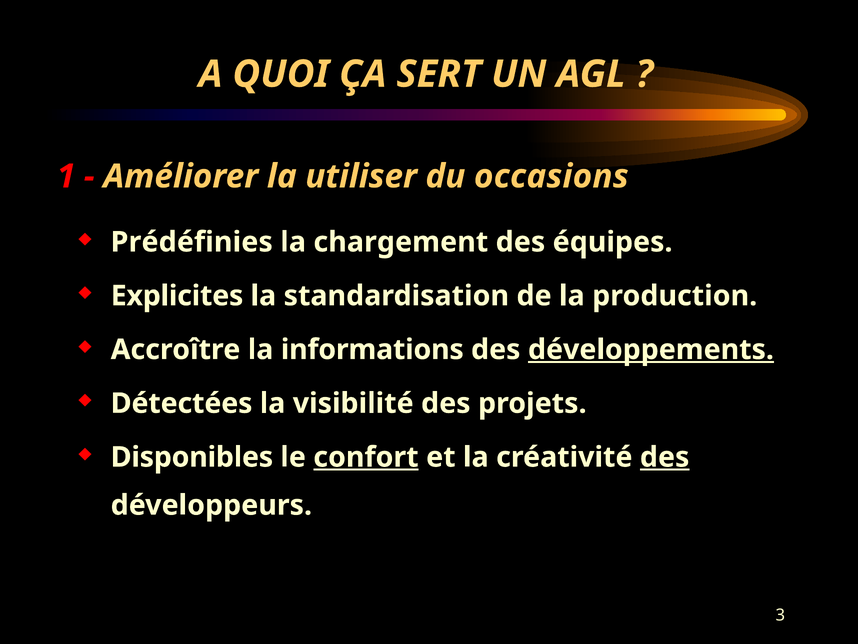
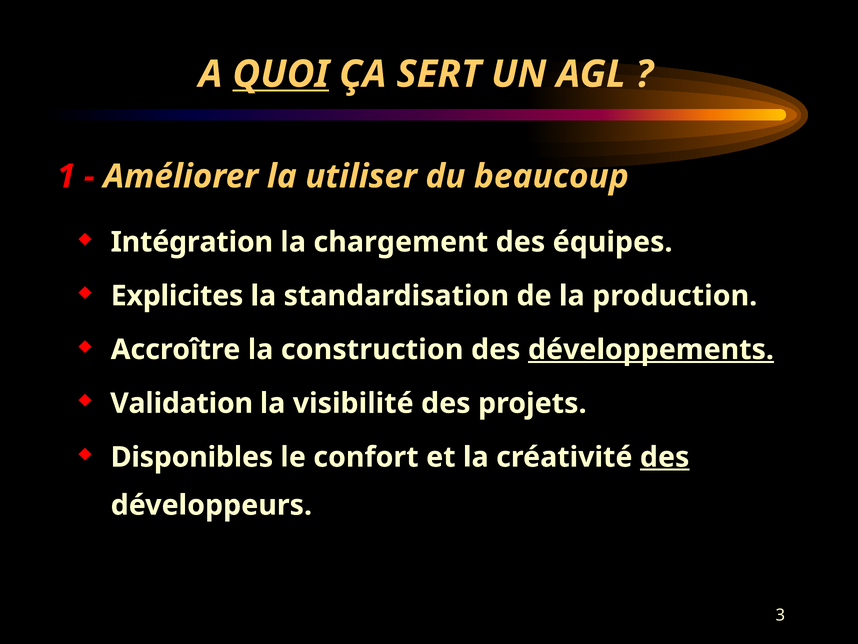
QUOI underline: none -> present (281, 74)
occasions: occasions -> beaucoup (551, 176)
Prédéfinies: Prédéfinies -> Intégration (192, 242)
informations: informations -> construction (372, 349)
Détectées: Détectées -> Validation (182, 403)
confort underline: present -> none (366, 457)
